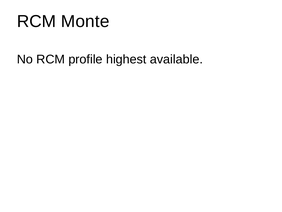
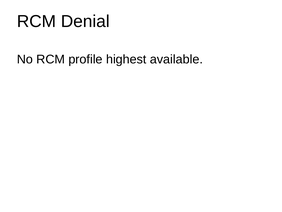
Monte: Monte -> Denial (85, 21)
